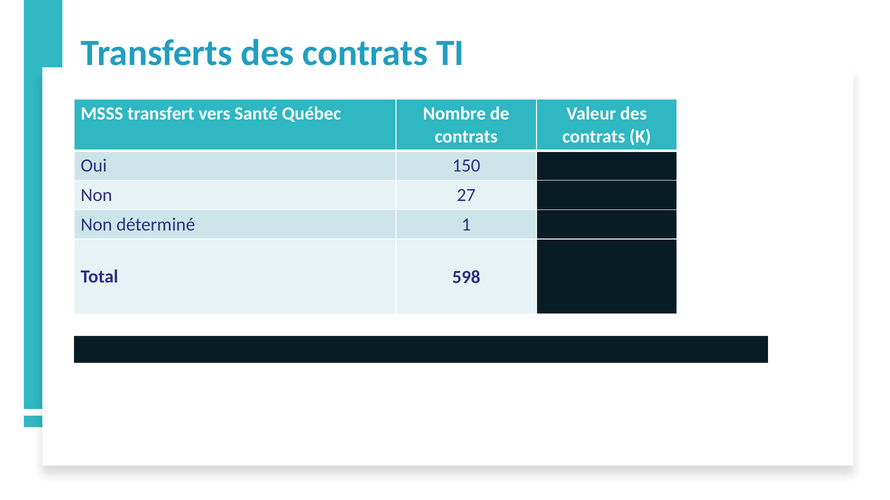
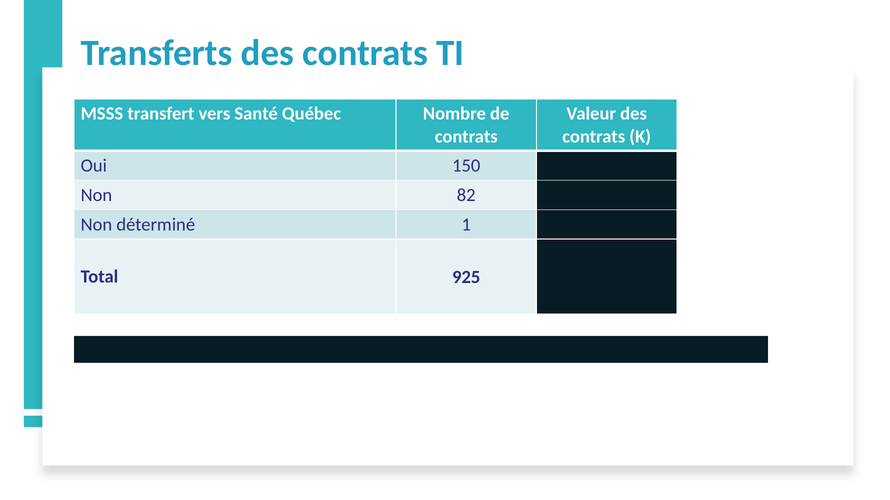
27: 27 -> 82 (466, 195)
598: 598 -> 925 (466, 277)
